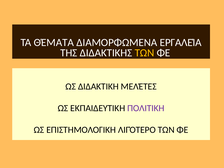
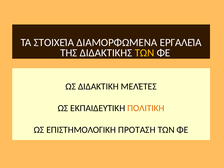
ΘΈΜΑΤΑ: ΘΈΜΑΤΑ -> ΣΤΟΙΧΕΊΑ (54, 42)
ΠΟΛΙΤΙΚΗ colour: purple -> orange (146, 108)
ΛΙΓΌΤΕΡΟ: ΛΙΓΌΤΕΡΟ -> ΠΡΟΤΑΣΗ (137, 130)
